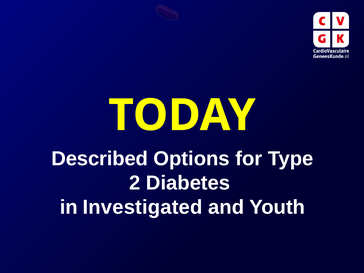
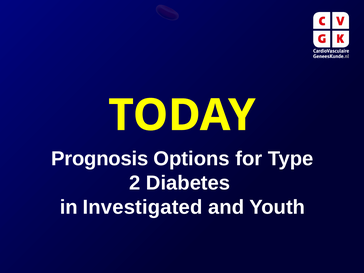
Described: Described -> Prognosis (100, 159)
